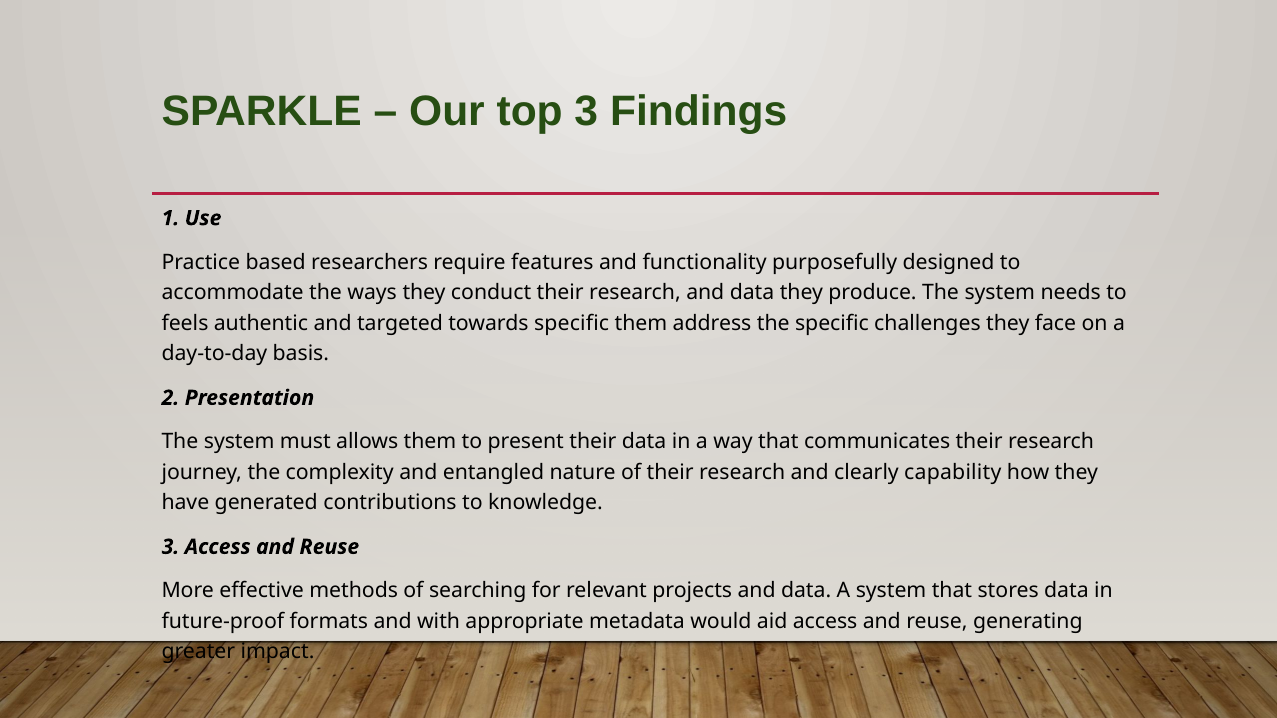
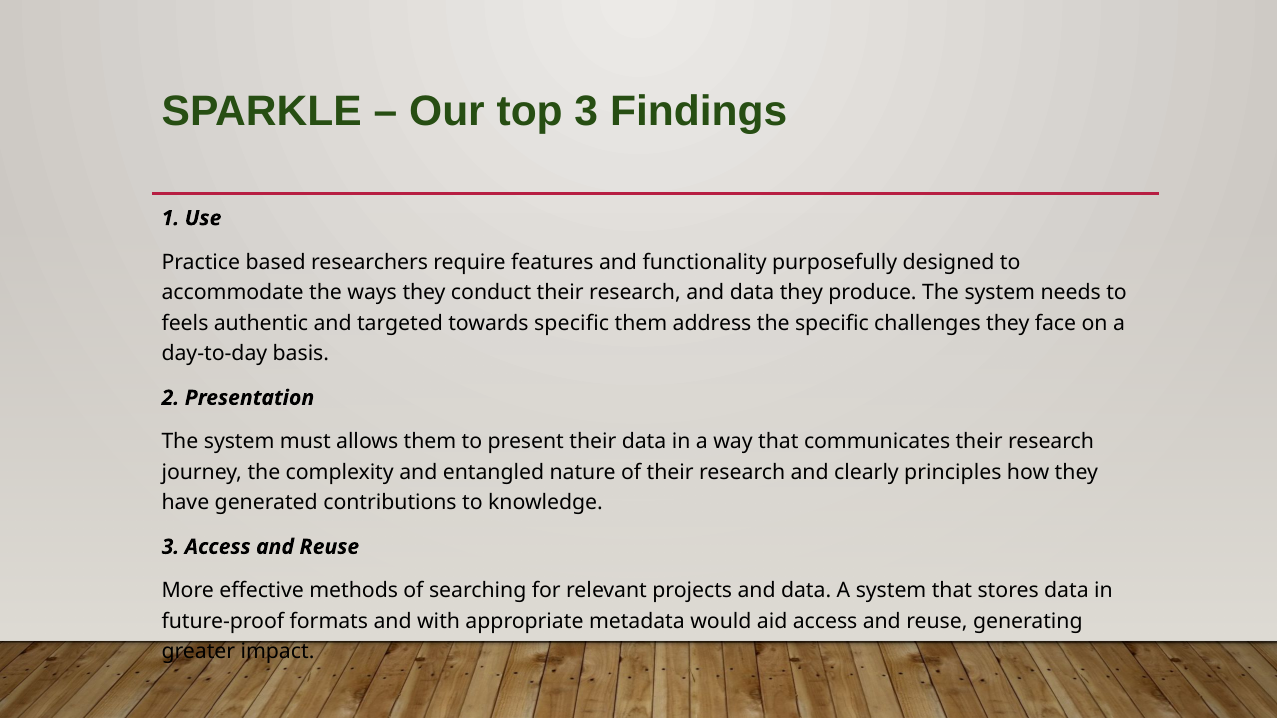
capability: capability -> principles (953, 473)
